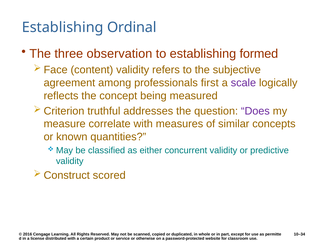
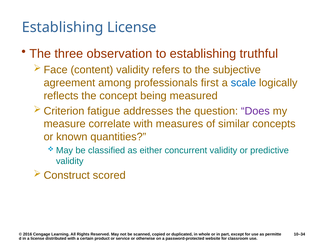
Establishing Ordinal: Ordinal -> License (132, 27)
formed: formed -> truthful (259, 54)
scale colour: purple -> blue (243, 83)
truthful: truthful -> fatigue (104, 111)
